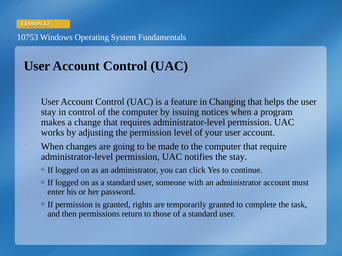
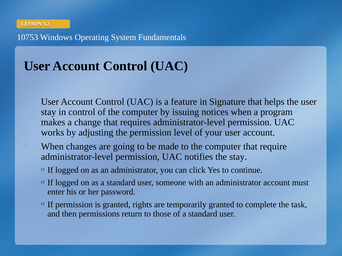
Changing: Changing -> Signature (227, 102)
